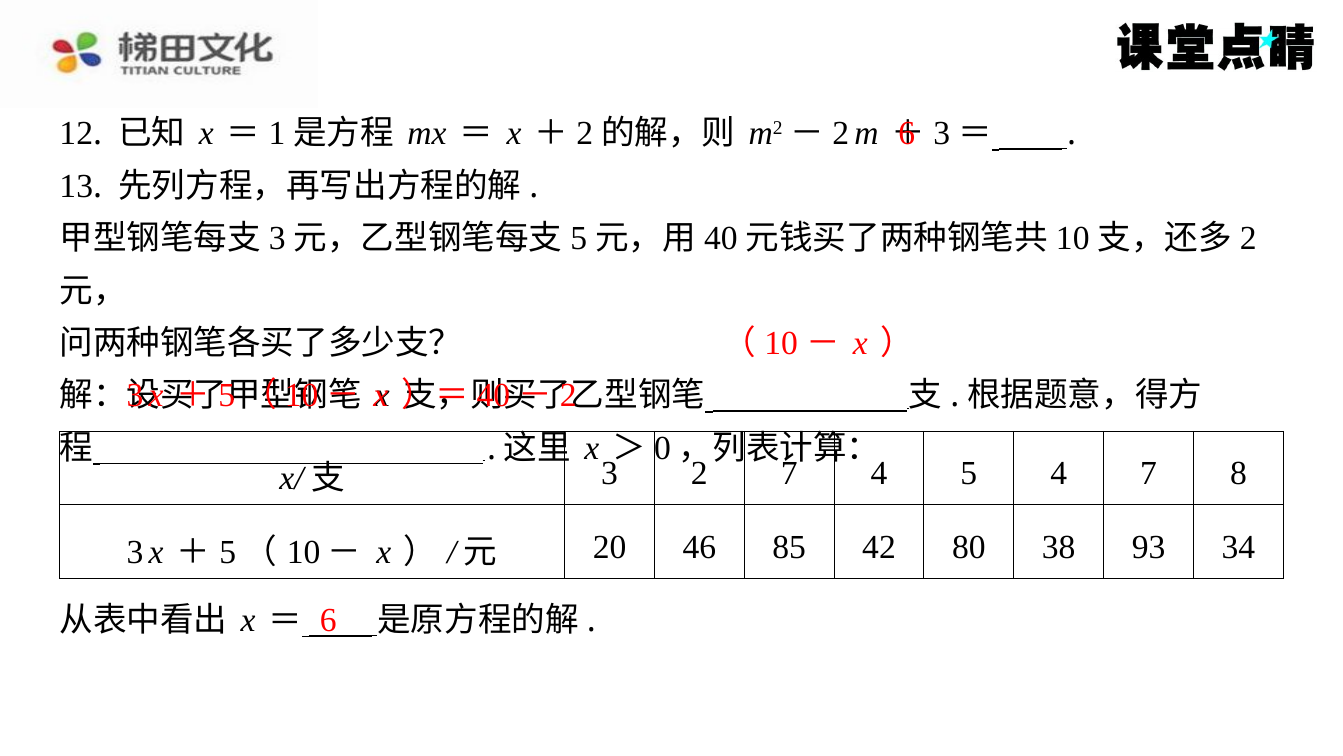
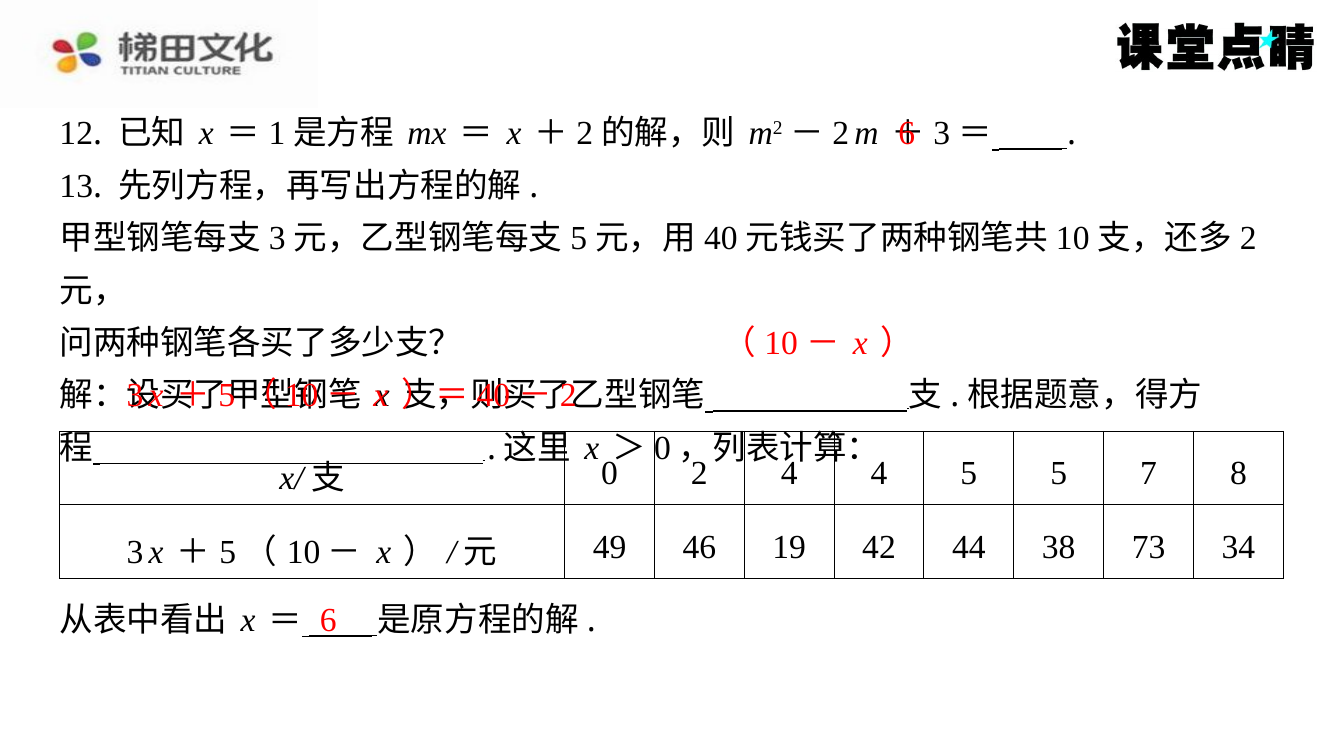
3: 3 -> 0 (610, 474)
2 7: 7 -> 4 (789, 474)
5 4: 4 -> 5 (1059, 474)
20: 20 -> 49 (610, 547)
85: 85 -> 19 (789, 547)
80: 80 -> 44 (969, 547)
93: 93 -> 73 (1149, 547)
